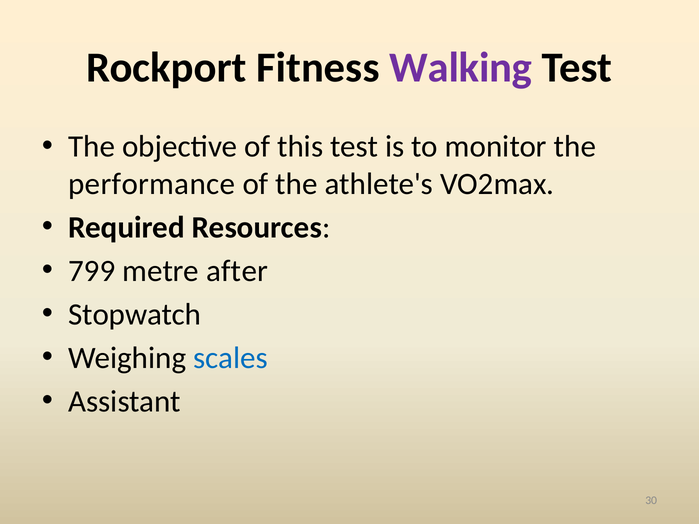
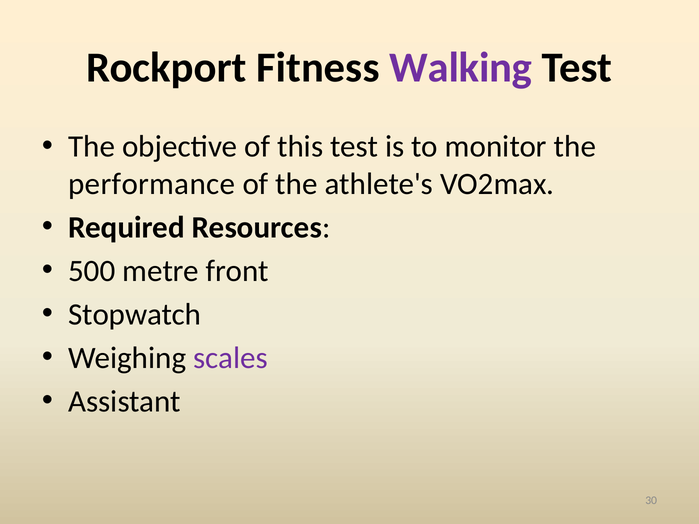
799: 799 -> 500 (92, 271)
after: after -> front (237, 271)
scales colour: blue -> purple (231, 358)
